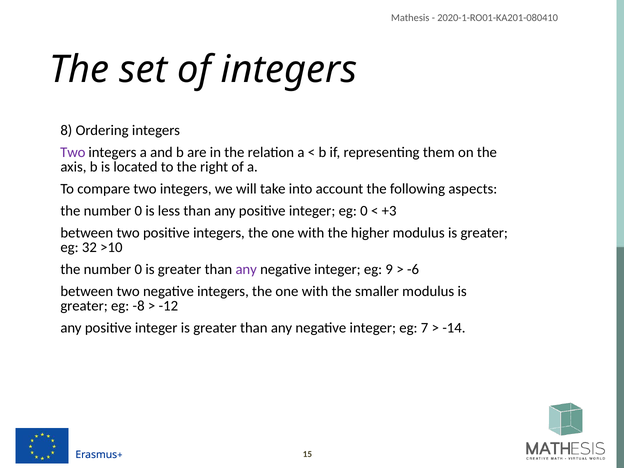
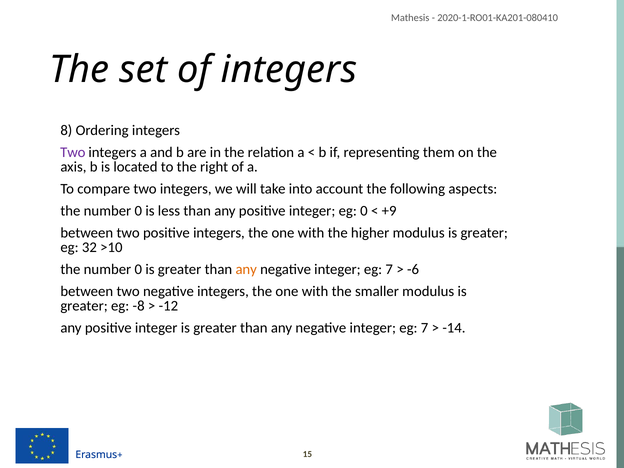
+3: +3 -> +9 (389, 211)
any colour: purple -> orange (246, 269)
9: 9 -> 7 (389, 269)
